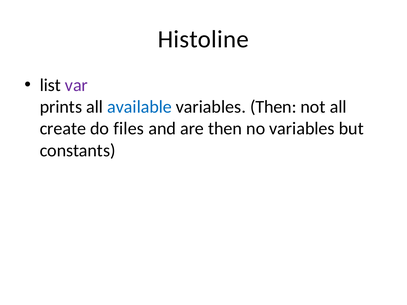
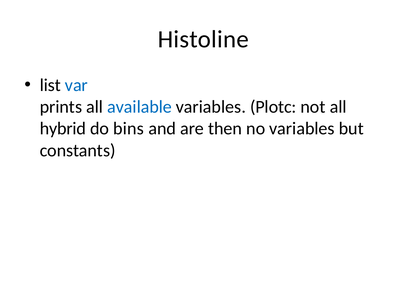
var colour: purple -> blue (76, 85)
variables Then: Then -> Plotc (273, 107)
create: create -> hybrid (63, 129)
files: files -> bins (129, 129)
